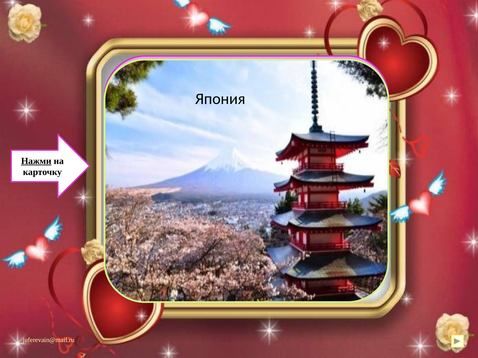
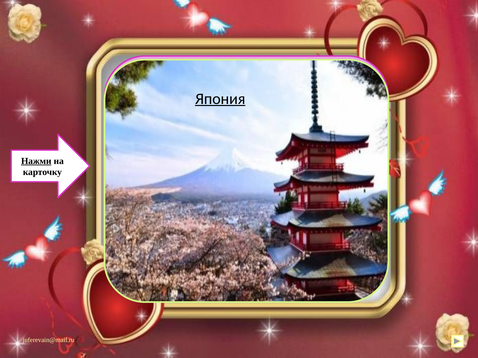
Япония underline: none -> present (220, 99)
